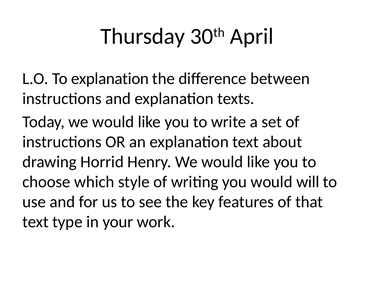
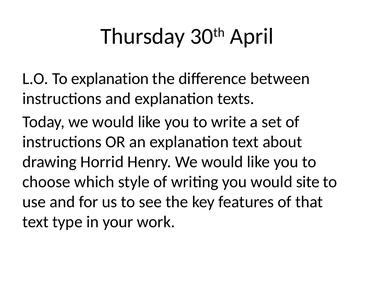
will: will -> site (308, 182)
